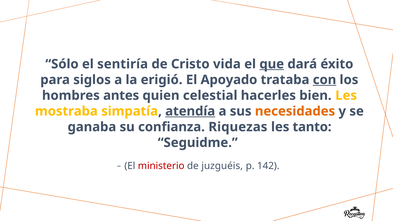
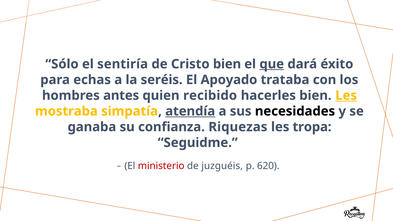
Cristo vida: vida -> bien (227, 64)
siglos: siglos -> echas (92, 80)
erigió: erigió -> seréis (162, 80)
con underline: present -> none (325, 80)
celestial: celestial -> recibido (210, 96)
Les underline: none -> present (346, 96)
necesidades colour: orange -> black (295, 111)
tanto: tanto -> tropa (312, 127)
142: 142 -> 620 (268, 166)
